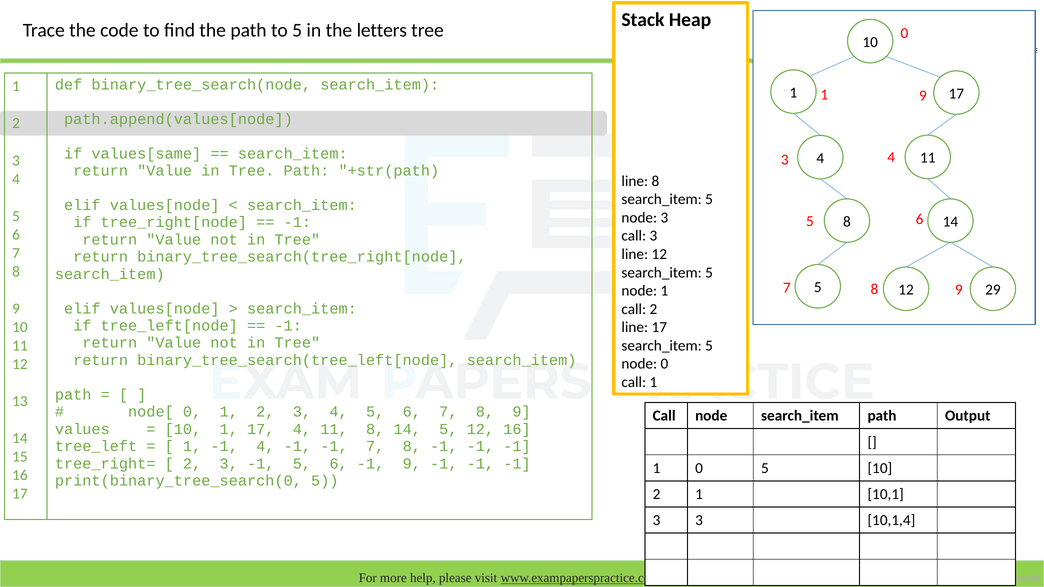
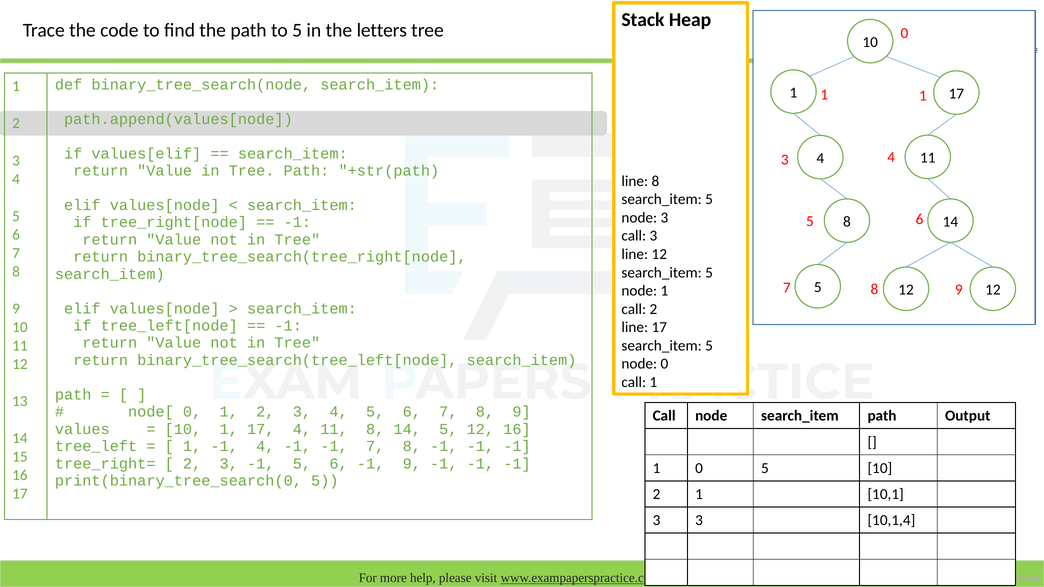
1 9: 9 -> 1 (923, 96)
values[same: values[same -> values[elif (146, 154)
29: 29 -> 12 (993, 290)
